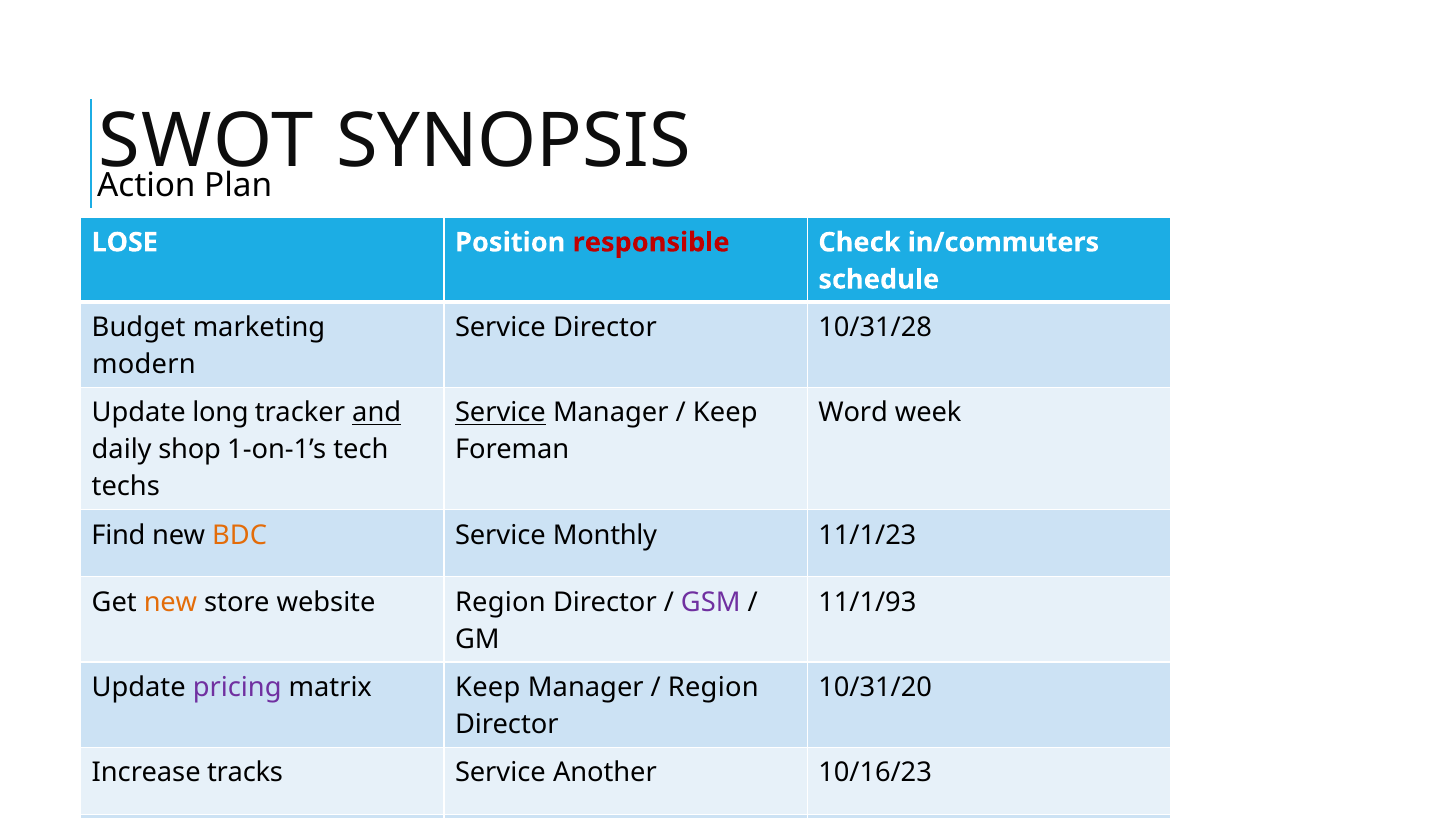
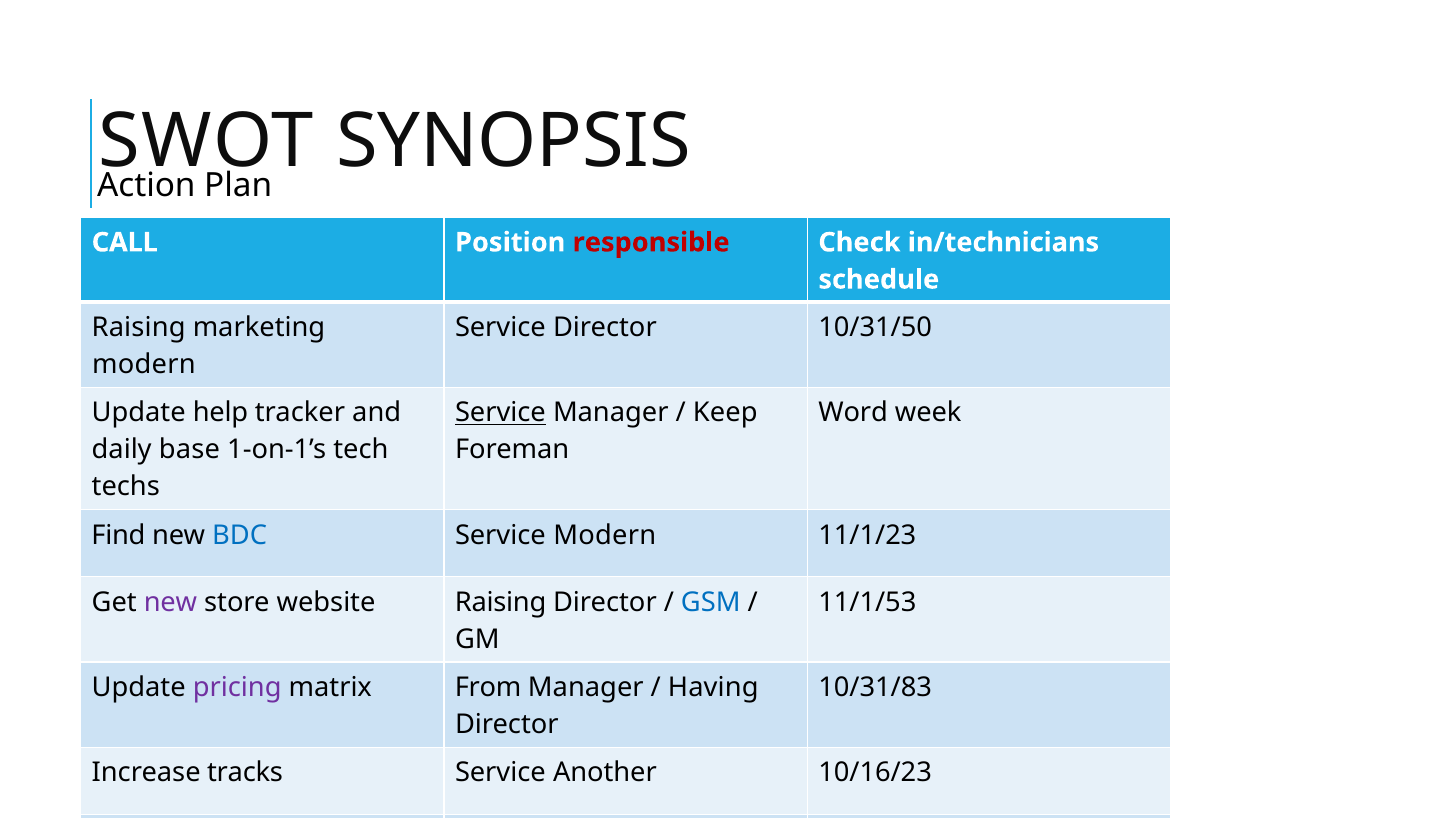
LOSE: LOSE -> CALL (125, 243)
in/commuters: in/commuters -> in/technicians (1003, 243)
Budget: Budget -> Raising (139, 328)
10/31/28: 10/31/28 -> 10/31/50 (875, 328)
long: long -> help (220, 413)
and underline: present -> none (377, 413)
shop: shop -> base (189, 450)
BDC colour: orange -> blue (240, 535)
Service Monthly: Monthly -> Modern (605, 535)
new colour: orange -> purple (170, 603)
website Region: Region -> Raising (501, 603)
GSM colour: purple -> blue (711, 603)
11/1/93: 11/1/93 -> 11/1/53 (867, 603)
matrix Keep: Keep -> From (488, 688)
Region: Region -> Having (713, 688)
10/31/20: 10/31/20 -> 10/31/83 (875, 688)
